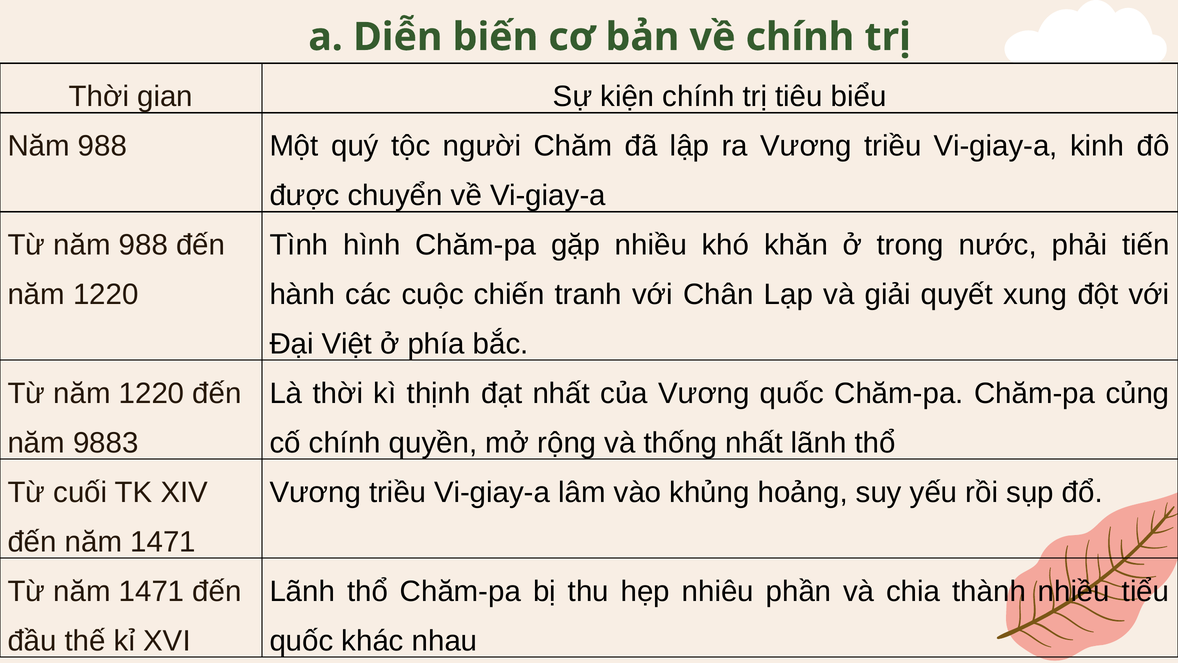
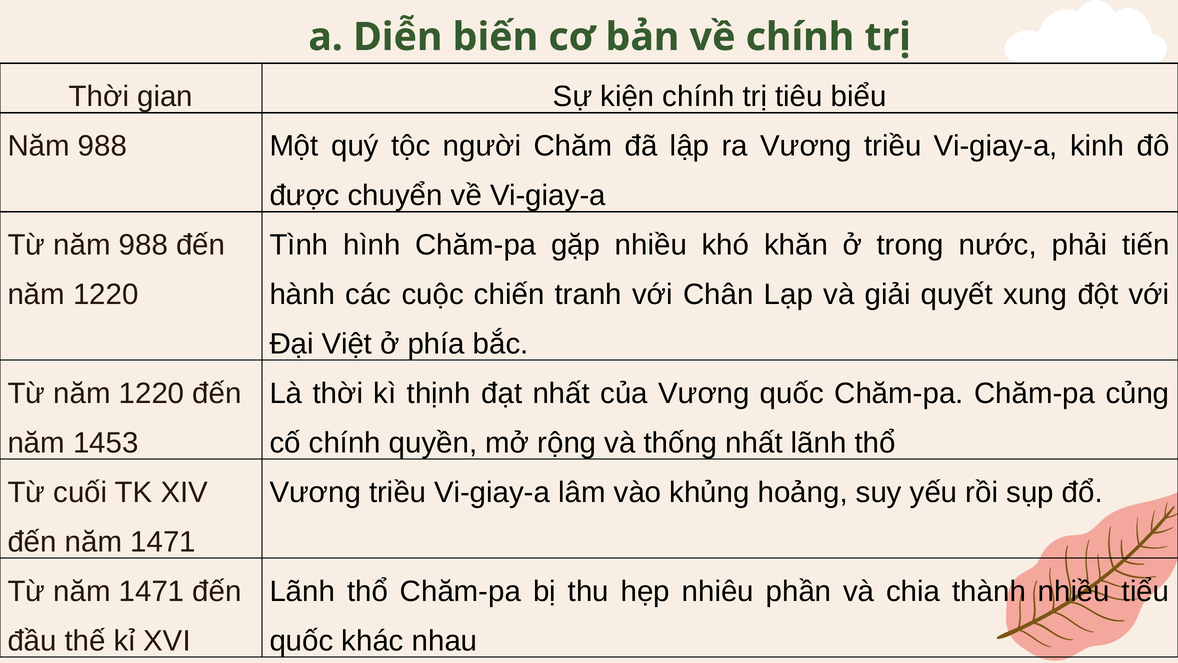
9883: 9883 -> 1453 (106, 443)
